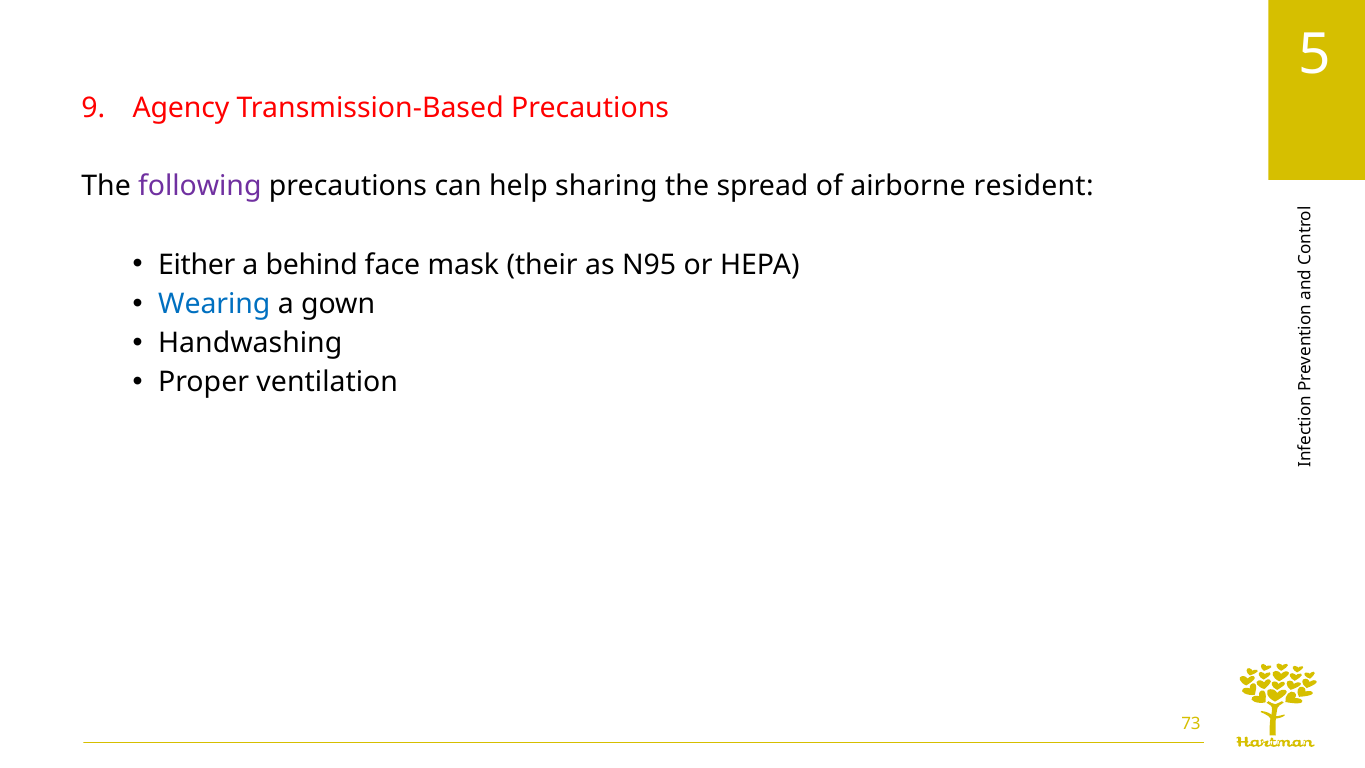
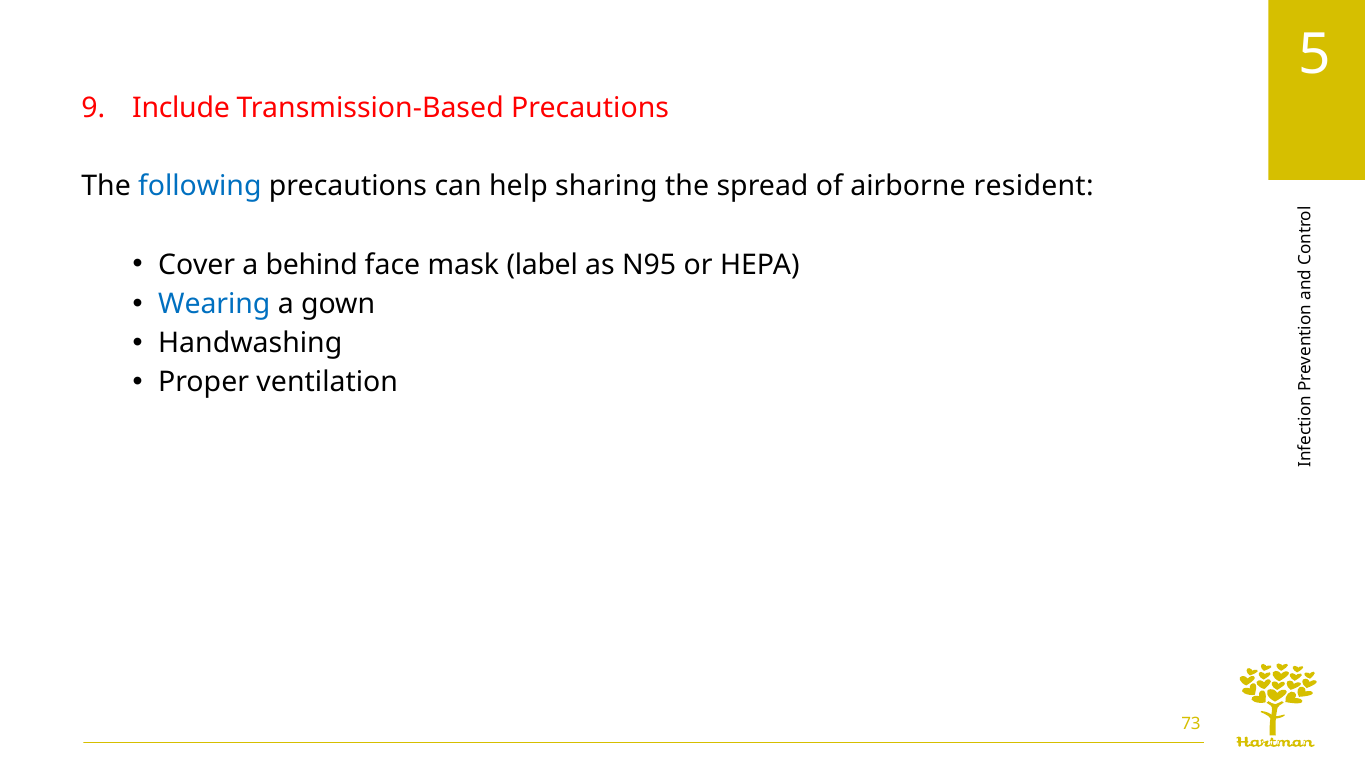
Agency: Agency -> Include (181, 108)
following colour: purple -> blue (200, 186)
Either: Either -> Cover (197, 265)
their: their -> label (542, 265)
